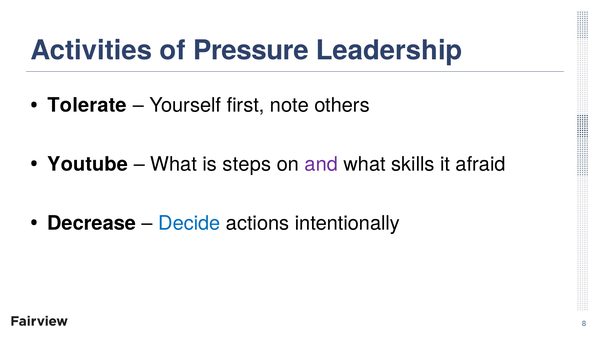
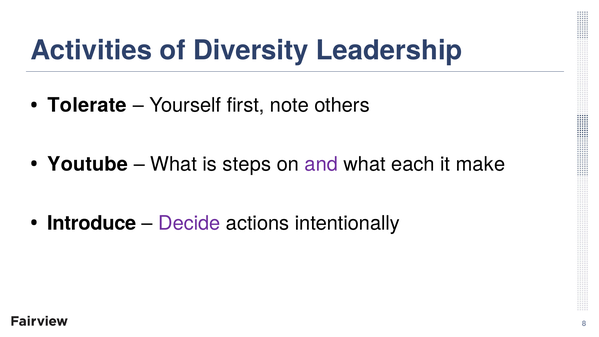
Pressure: Pressure -> Diversity (251, 50)
skills: skills -> each (413, 164)
afraid: afraid -> make (481, 164)
Decrease: Decrease -> Introduce (92, 223)
Decide colour: blue -> purple (189, 223)
